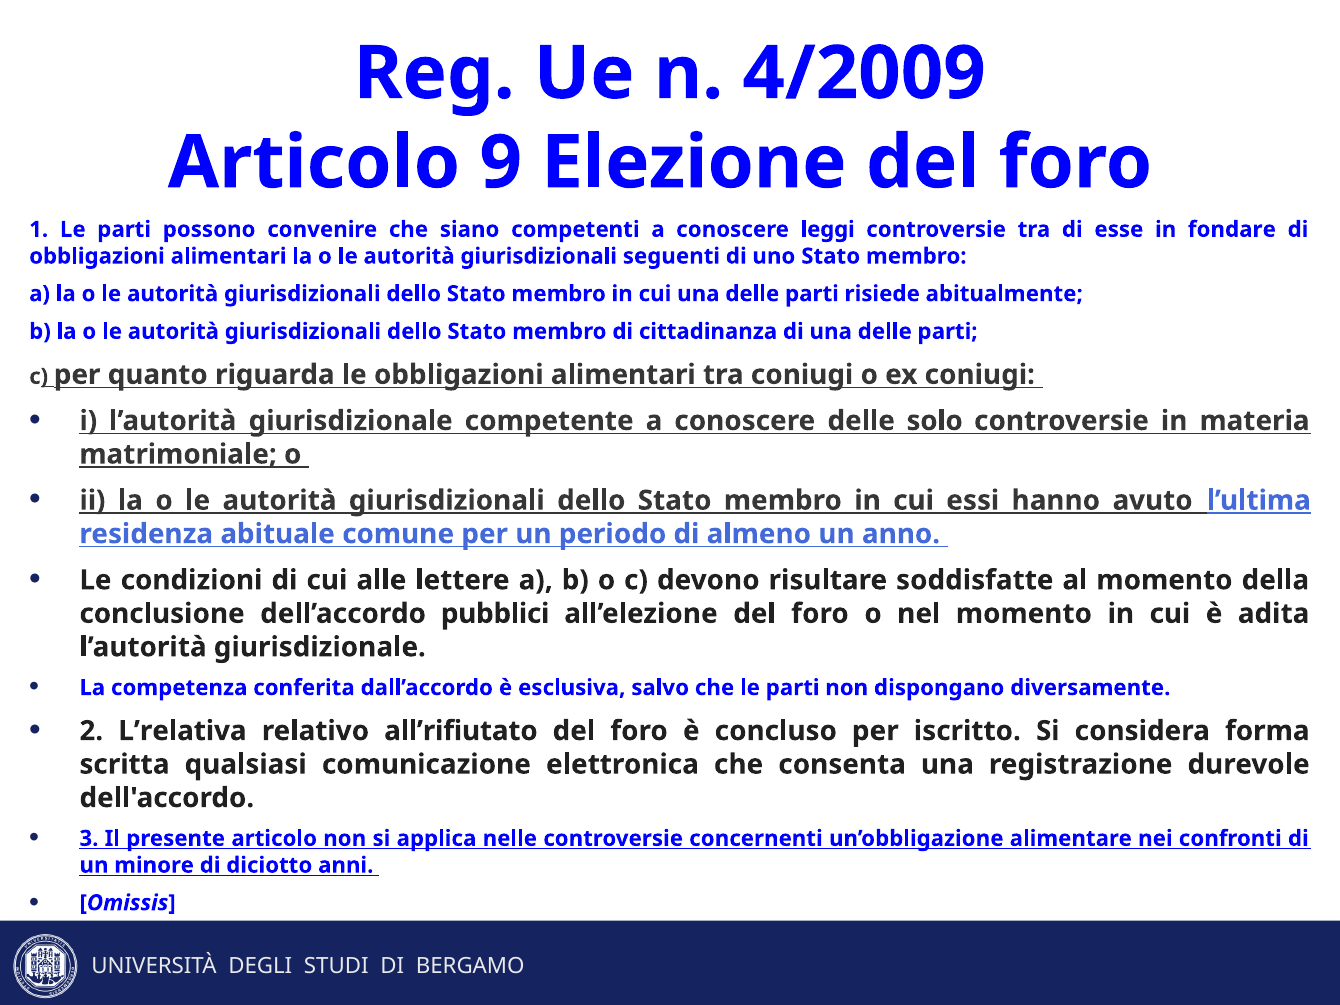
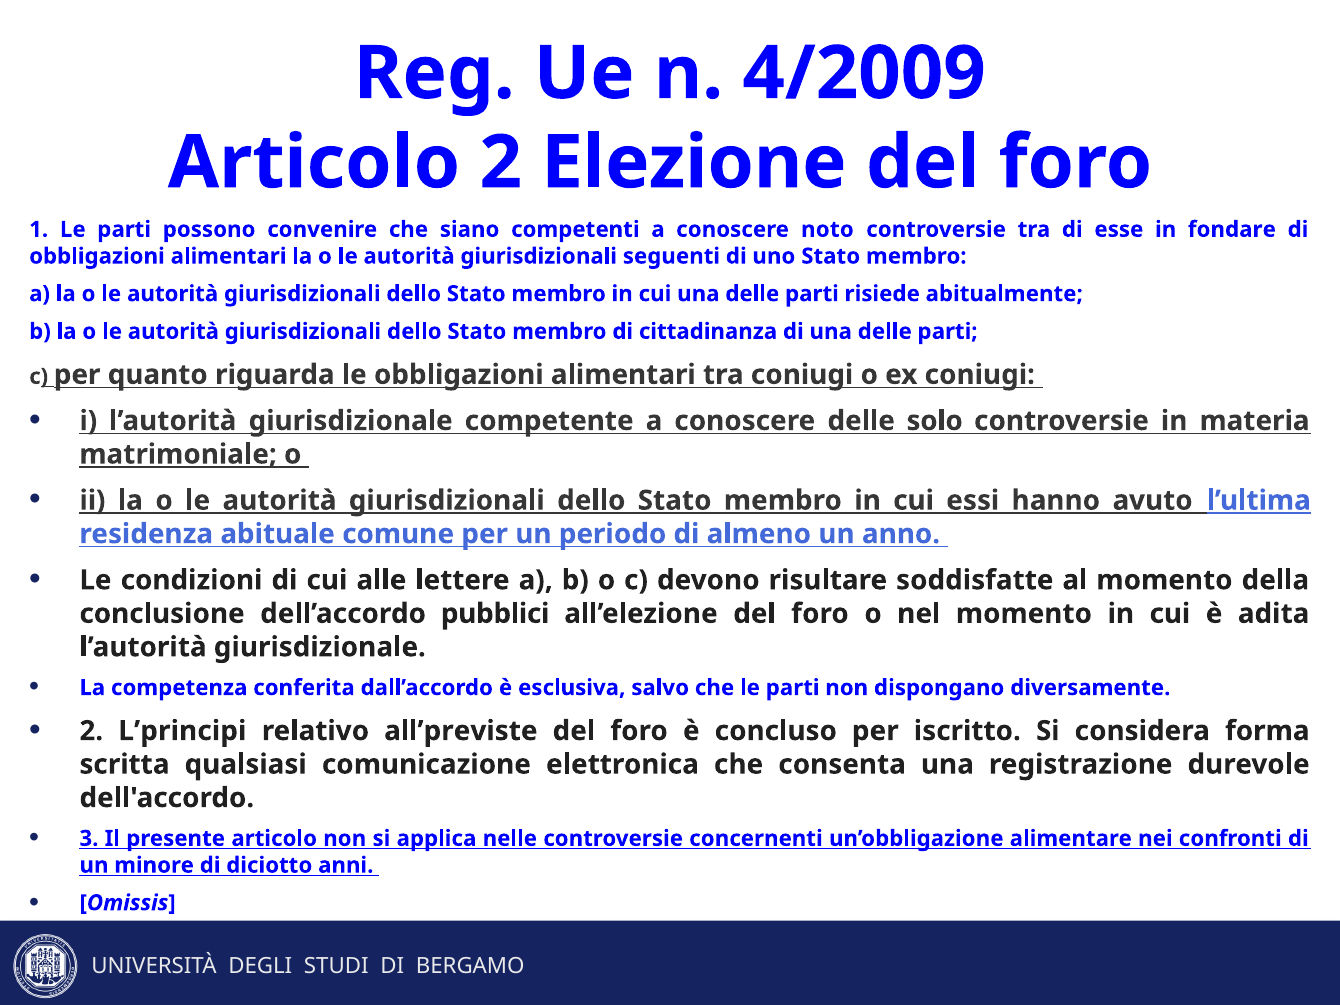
Articolo 9: 9 -> 2 (501, 163)
leggi: leggi -> noto (827, 229)
L’relativa: L’relativa -> L’principi (182, 731)
all’rifiutato: all’rifiutato -> all’previste (461, 731)
